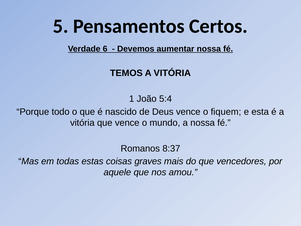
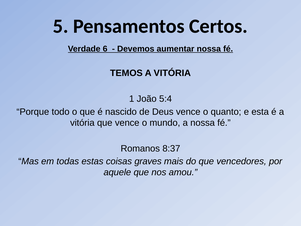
fiquem: fiquem -> quanto (226, 112)
